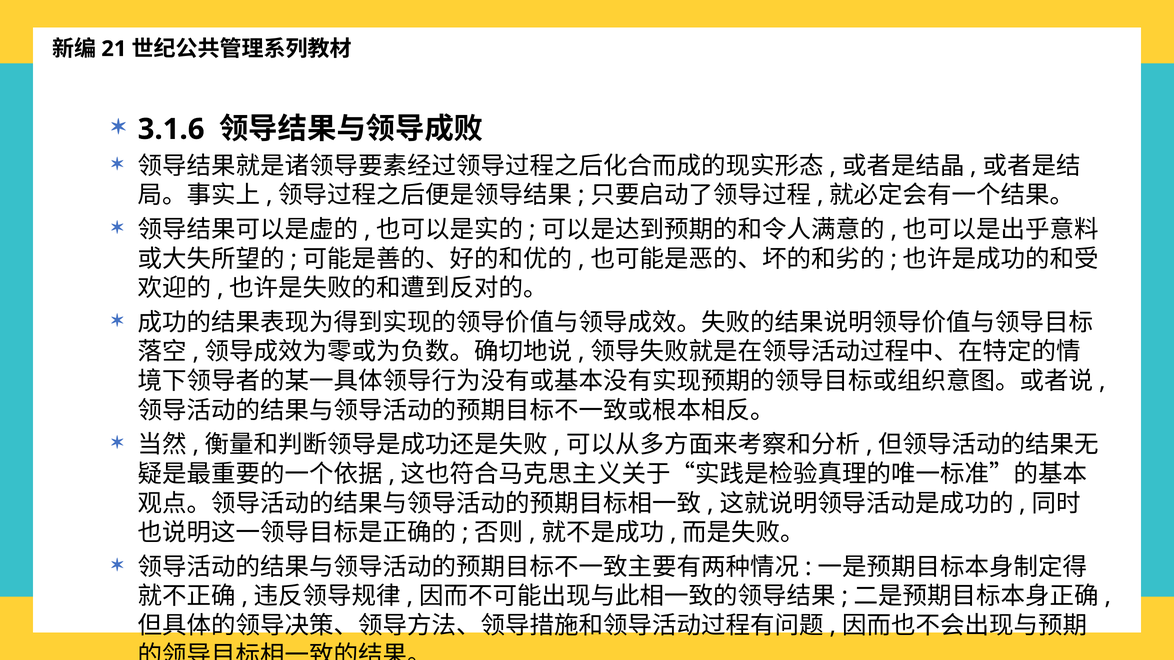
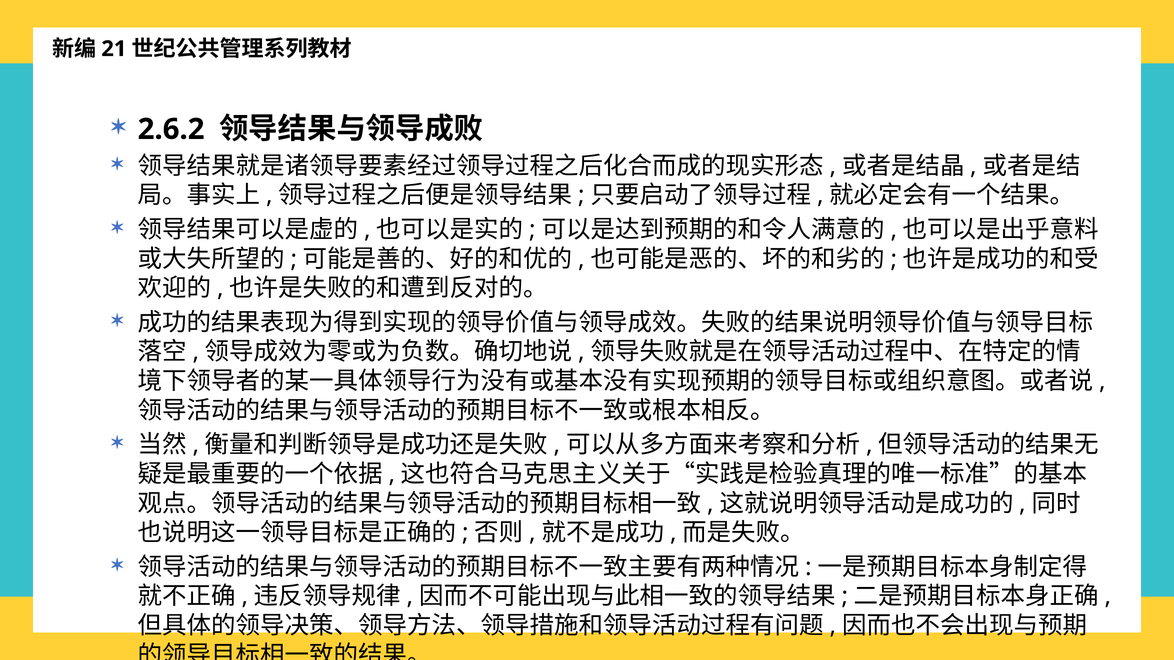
3.1.6: 3.1.6 -> 2.6.2 (171, 129)
